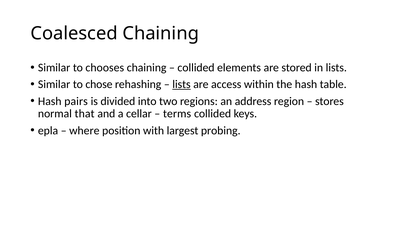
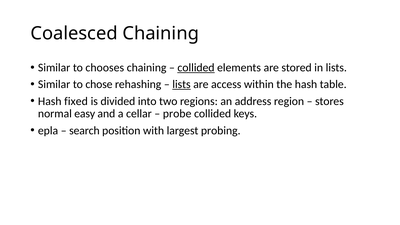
collided underline: none -> present (196, 68)
pairs: pairs -> fixed (76, 101)
that: that -> easy (85, 114)
terms: terms -> probe (177, 114)
where: where -> search (84, 131)
